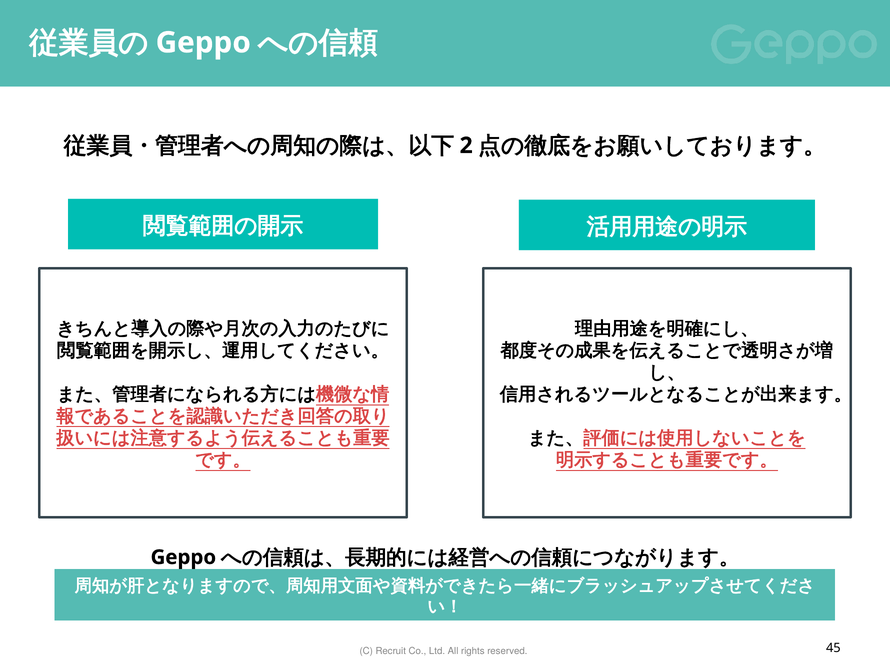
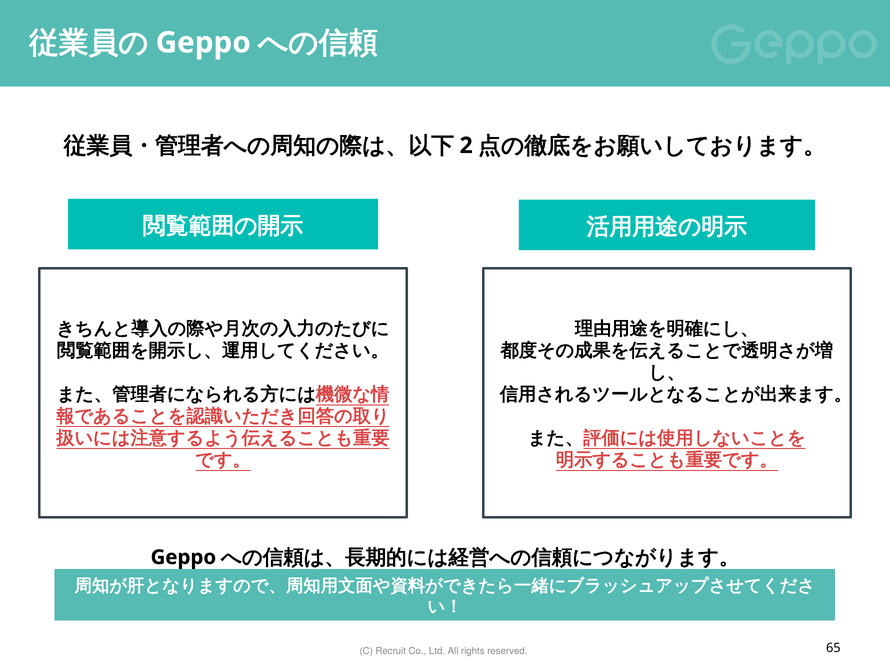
45: 45 -> 65 (833, 648)
